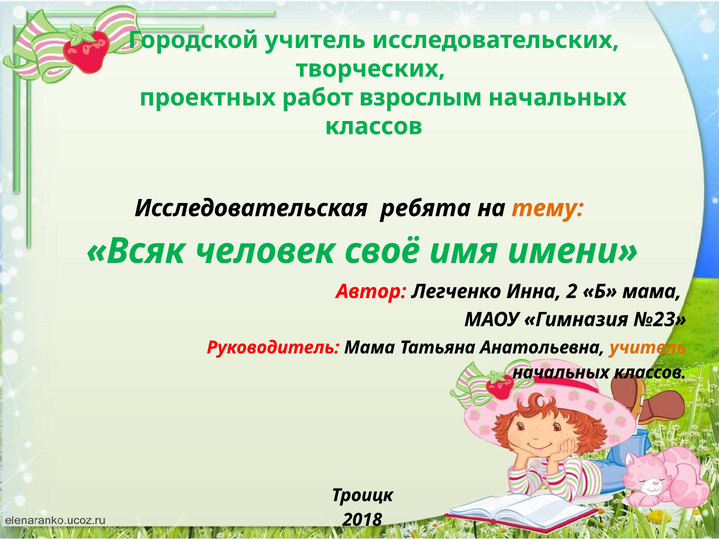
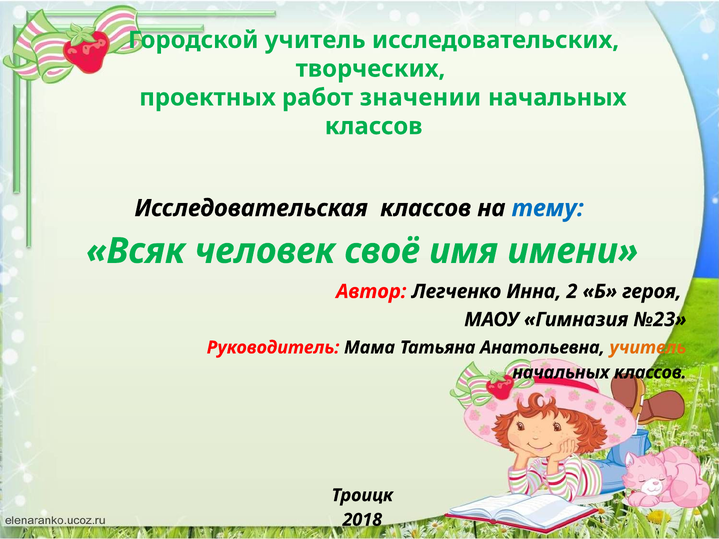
взрослым: взрослым -> значении (420, 98)
Исследовательская ребята: ребята -> классов (426, 208)
тему colour: orange -> blue (548, 208)
Б мама: мама -> героя (652, 292)
